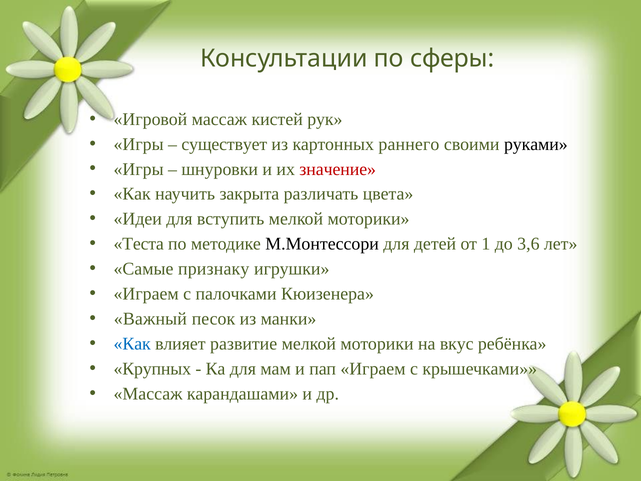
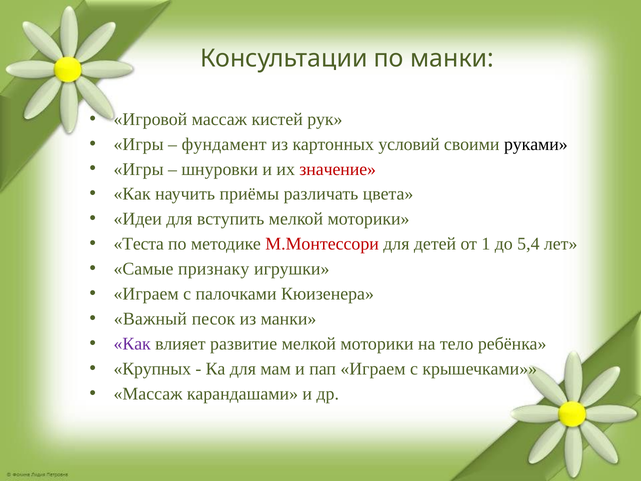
по сферы: сферы -> манки (452, 58)
существует: существует -> фундамент (224, 144)
раннего: раннего -> условий (409, 144)
закрыта: закрыта -> приёмы (249, 194)
М.Монтессори colour: black -> red (322, 244)
3,6: 3,6 -> 5,4 (528, 244)
Как colour: blue -> purple (132, 344)
вкус: вкус -> тело (457, 344)
